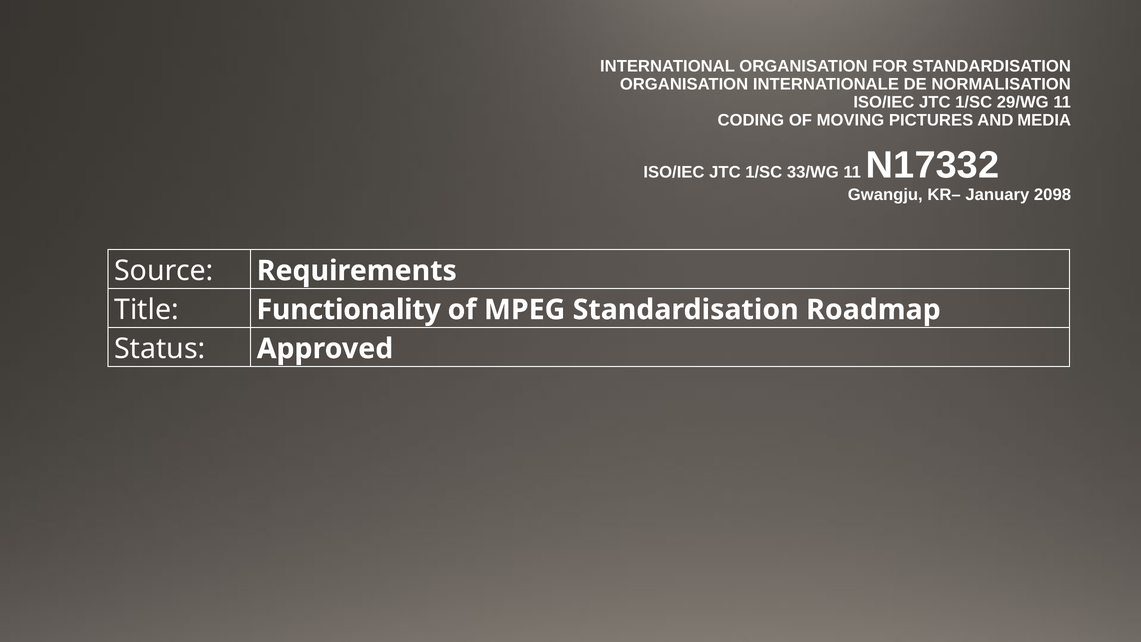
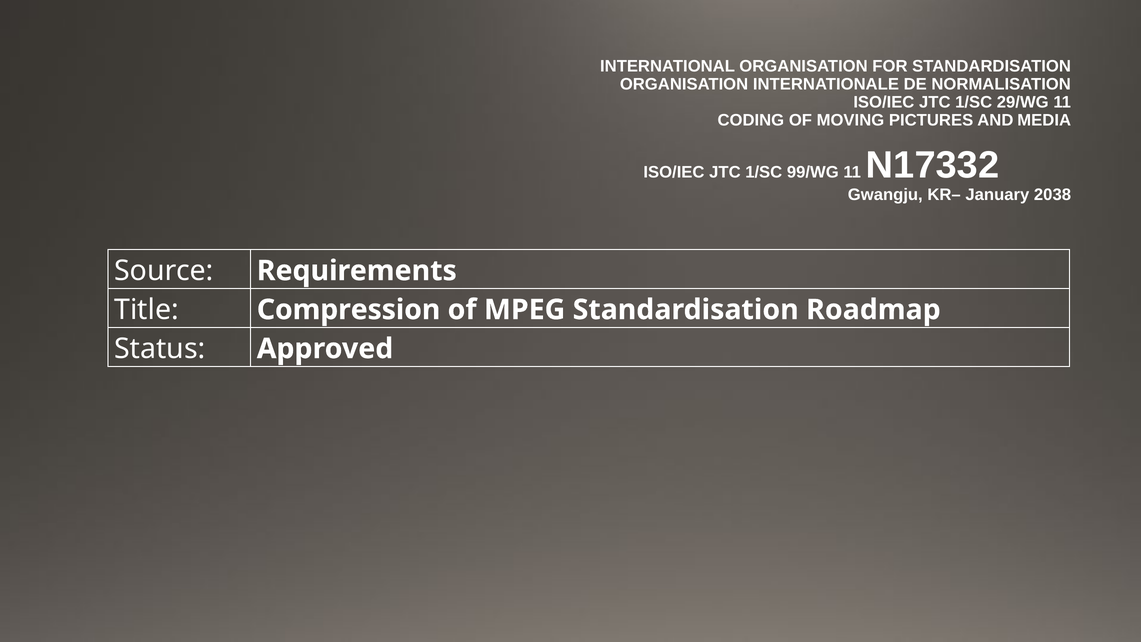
33/WG: 33/WG -> 99/WG (813, 172)
2098: 2098 -> 2038 (1052, 195)
Functionality: Functionality -> Compression (349, 310)
